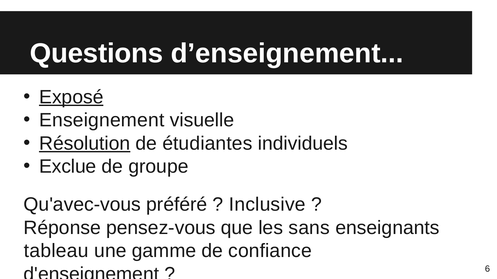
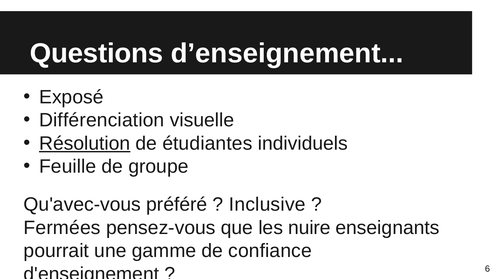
Exposé underline: present -> none (71, 97)
Enseignement: Enseignement -> Différenciation (102, 121)
Exclue: Exclue -> Feuille (68, 167)
Réponse: Réponse -> Fermées (62, 228)
sans: sans -> nuire (309, 228)
tableau: tableau -> pourrait (56, 251)
